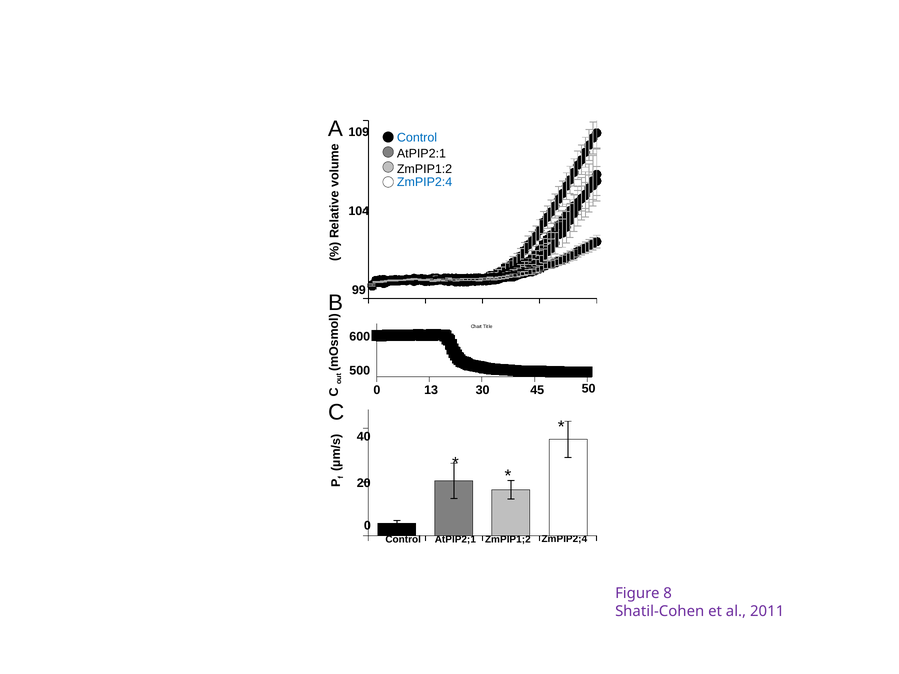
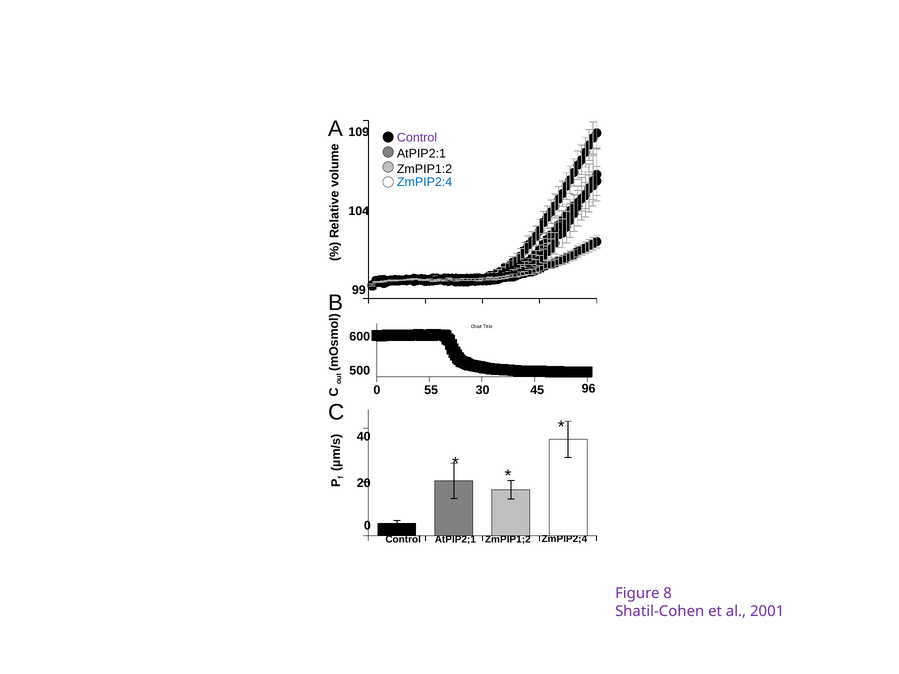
Control colour: blue -> purple (417, 138)
13: 13 -> 55 (431, 390)
50: 50 -> 96 (589, 389)
2011: 2011 -> 2001 (767, 612)
